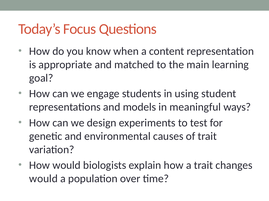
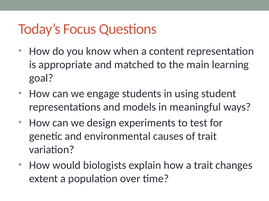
would: would -> extent (44, 179)
